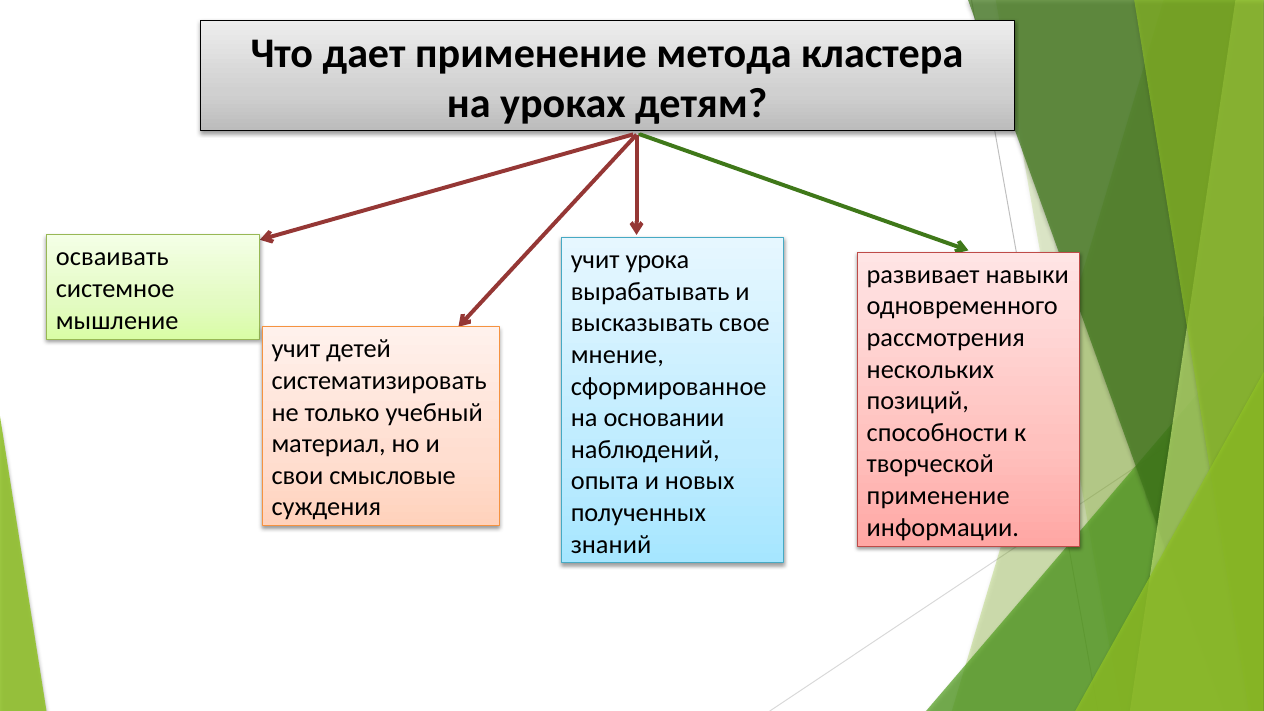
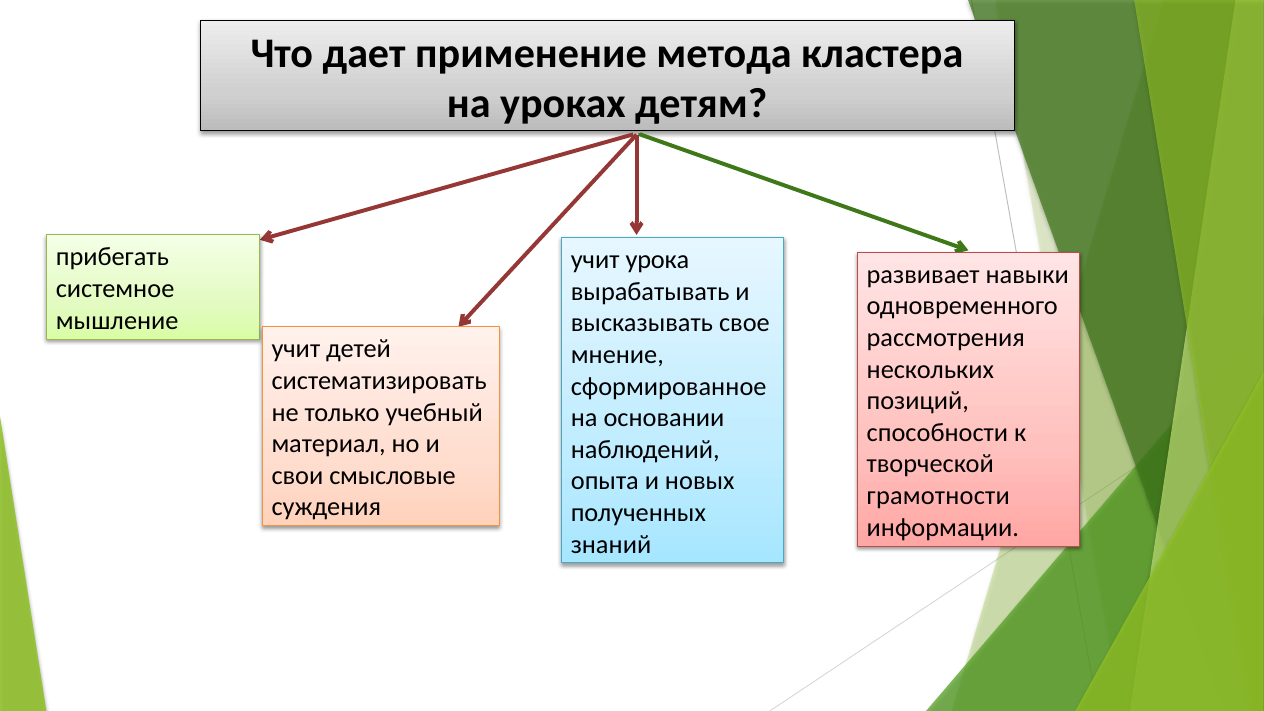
осваивать: осваивать -> прибегать (112, 257)
применение: применение -> грамотности (938, 496)
